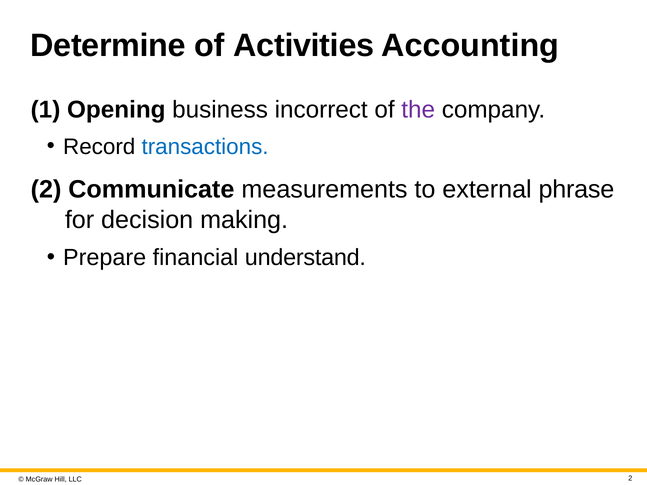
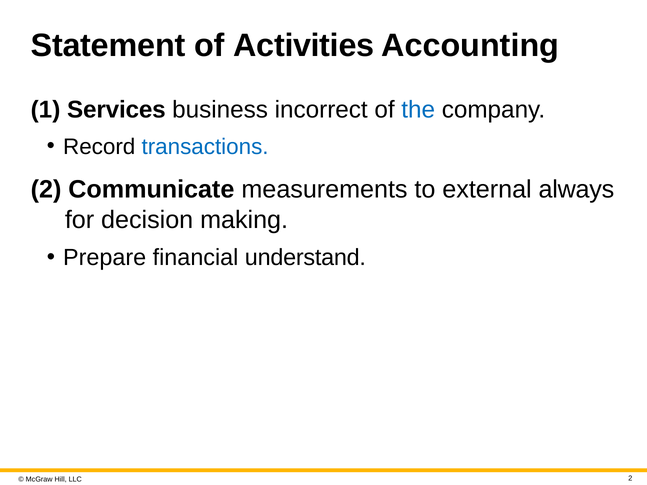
Determine: Determine -> Statement (108, 45)
Opening: Opening -> Services (116, 110)
the colour: purple -> blue (418, 110)
phrase: phrase -> always (576, 190)
